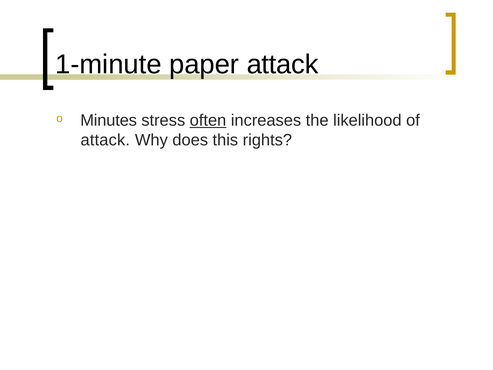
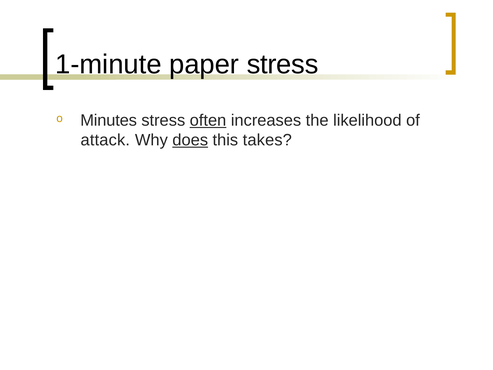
paper attack: attack -> stress (283, 64)
does underline: none -> present (190, 140)
rights: rights -> takes (267, 140)
